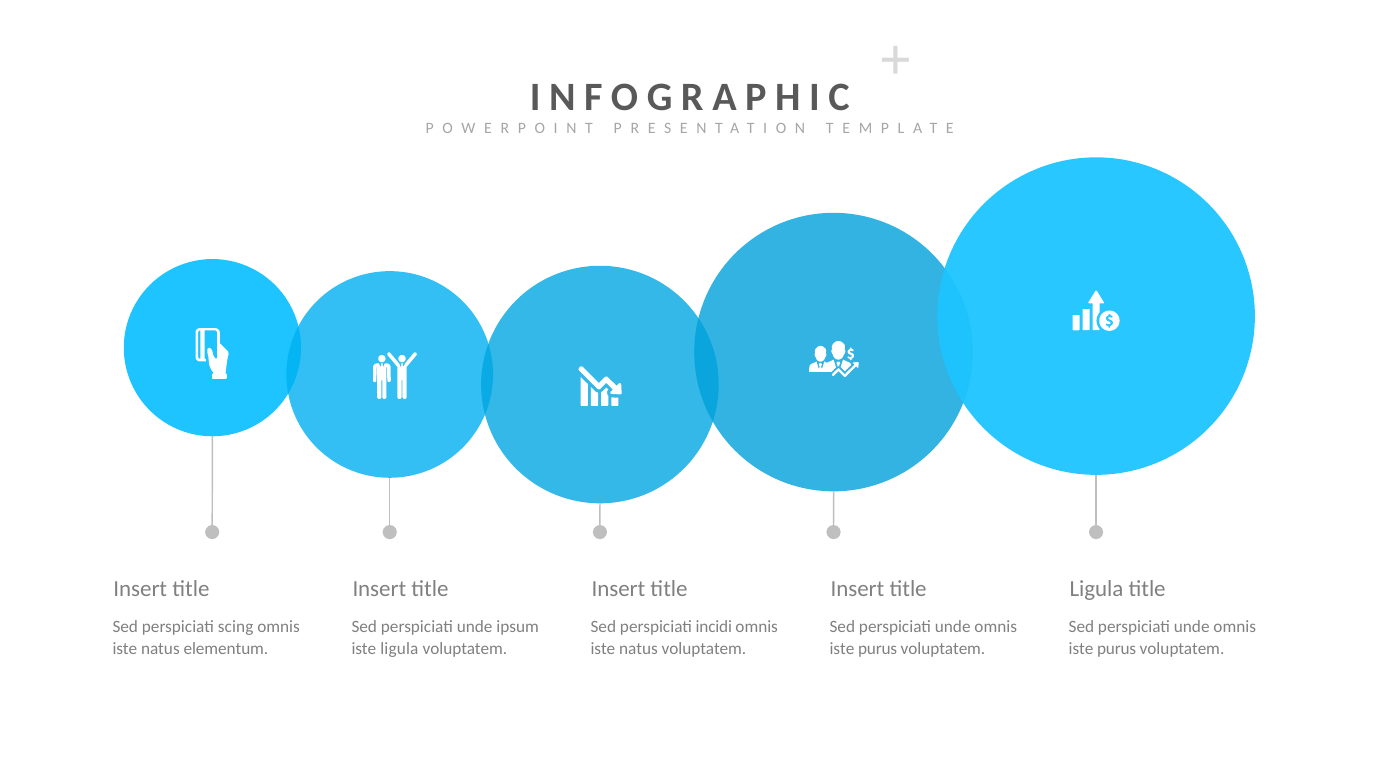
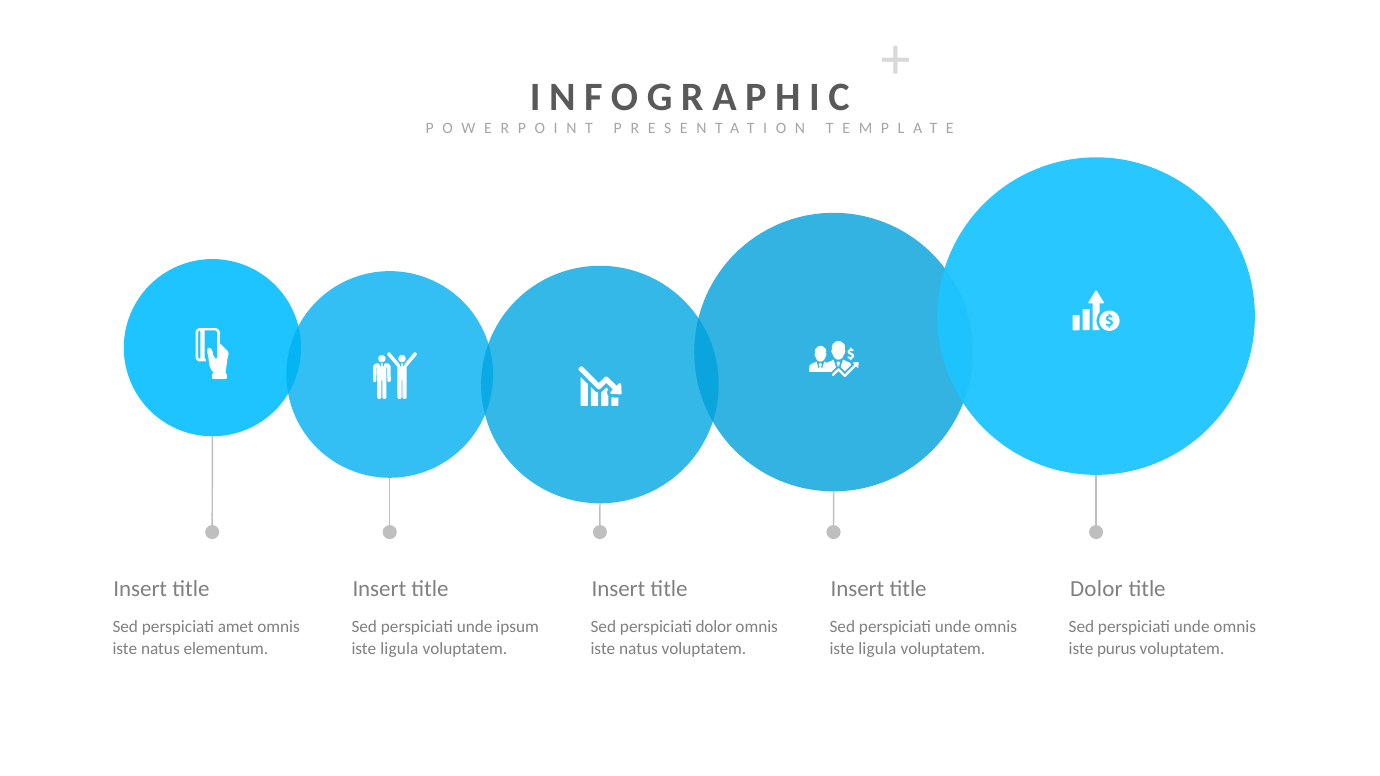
Ligula: Ligula -> Dolor (1096, 589)
scing: scing -> amet (236, 627)
perspiciati incidi: incidi -> dolor (714, 627)
purus: purus -> ligula (877, 649)
